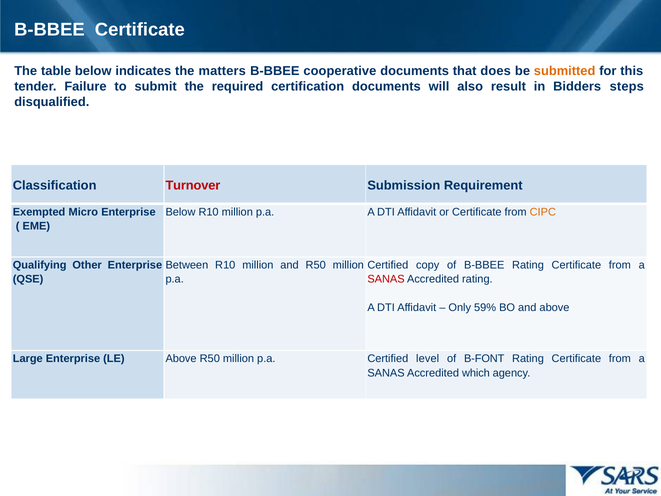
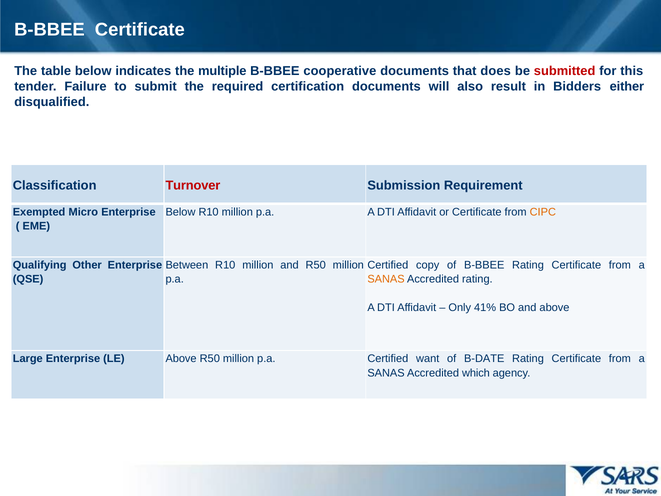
matters: matters -> multiple (222, 71)
submitted colour: orange -> red (565, 71)
steps: steps -> either (627, 86)
SANAS colour: red -> orange (386, 279)
59%: 59% -> 41% (485, 308)
level: level -> want (428, 359)
B-FONT: B-FONT -> B-DATE (484, 359)
